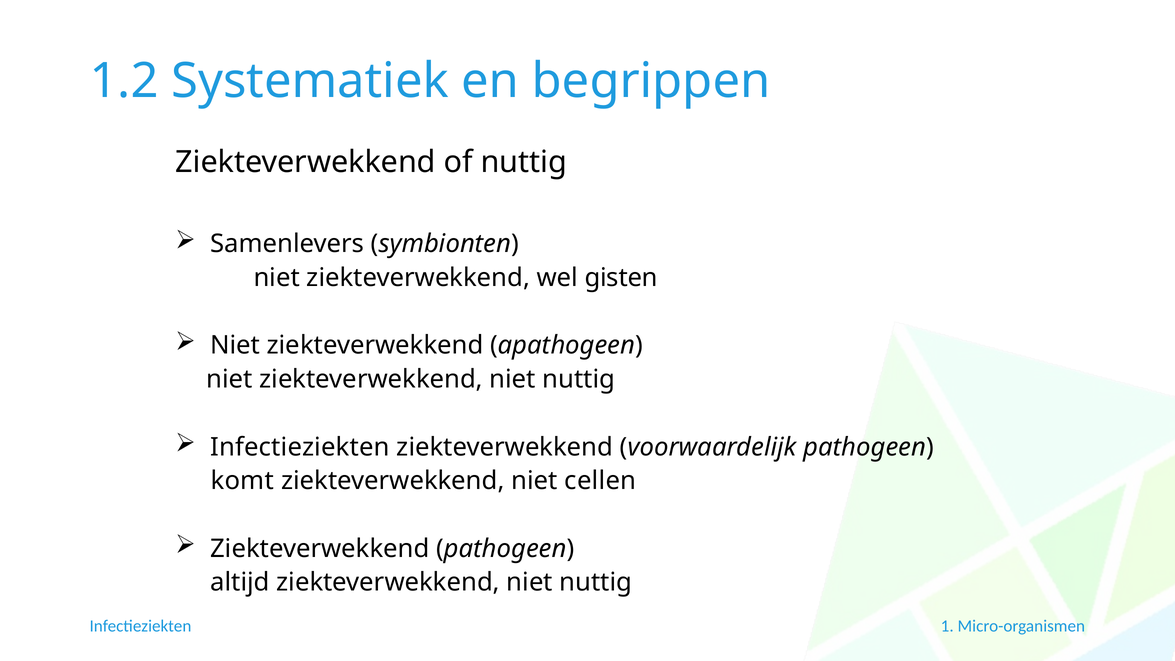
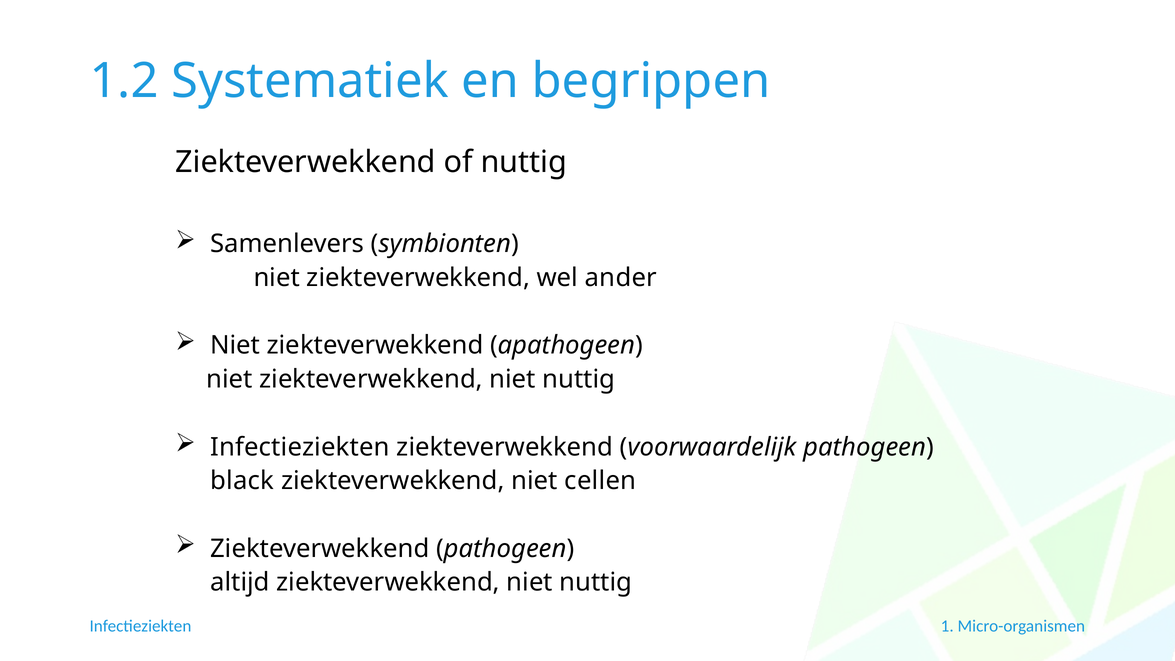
gisten: gisten -> ander (621, 278)
komt: komt -> black (242, 481)
